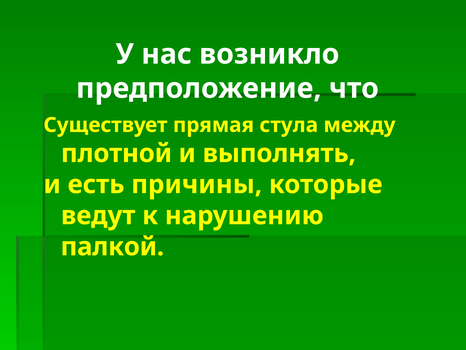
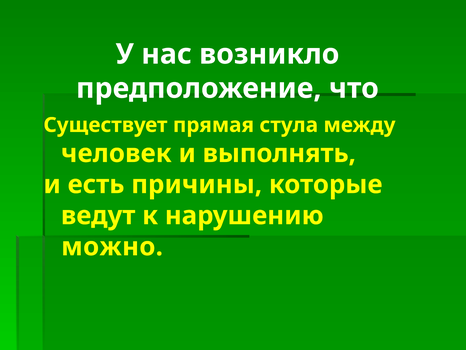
плотной: плотной -> человек (116, 153)
палкой: палкой -> можно (112, 246)
